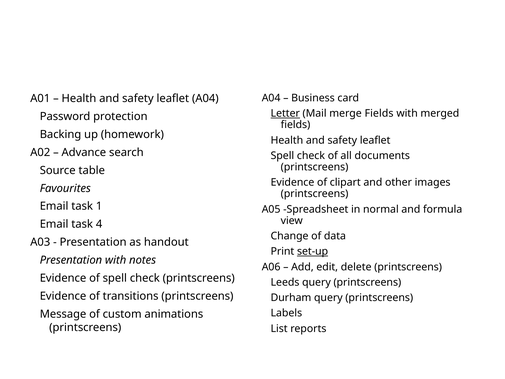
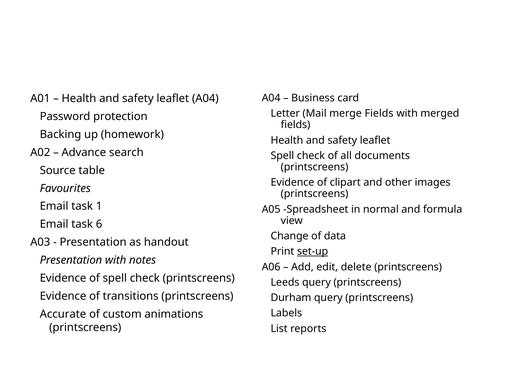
Letter underline: present -> none (285, 113)
4: 4 -> 6 (99, 224)
Message: Message -> Accurate (63, 314)
